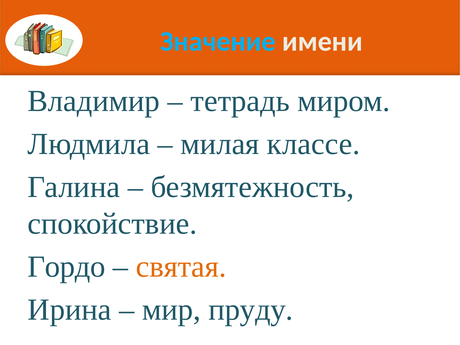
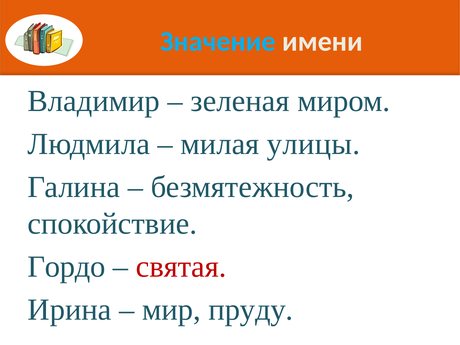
тетрадь: тетрадь -> зеленая (240, 101)
классе: классе -> улицы (313, 144)
святая colour: orange -> red (181, 267)
